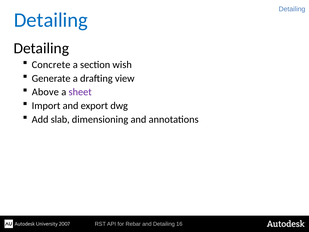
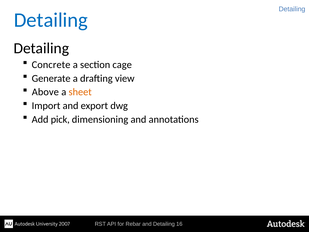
wish: wish -> cage (122, 65)
sheet colour: purple -> orange (80, 92)
slab: slab -> pick (60, 119)
